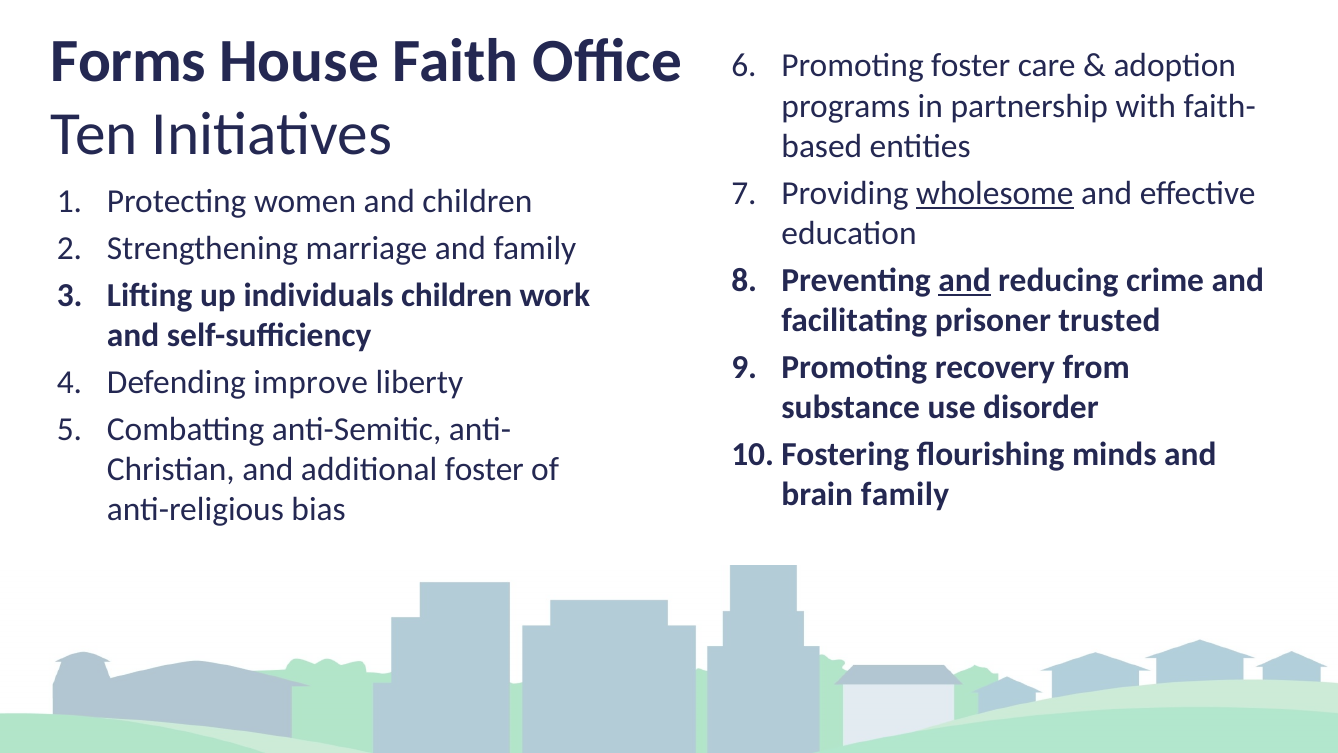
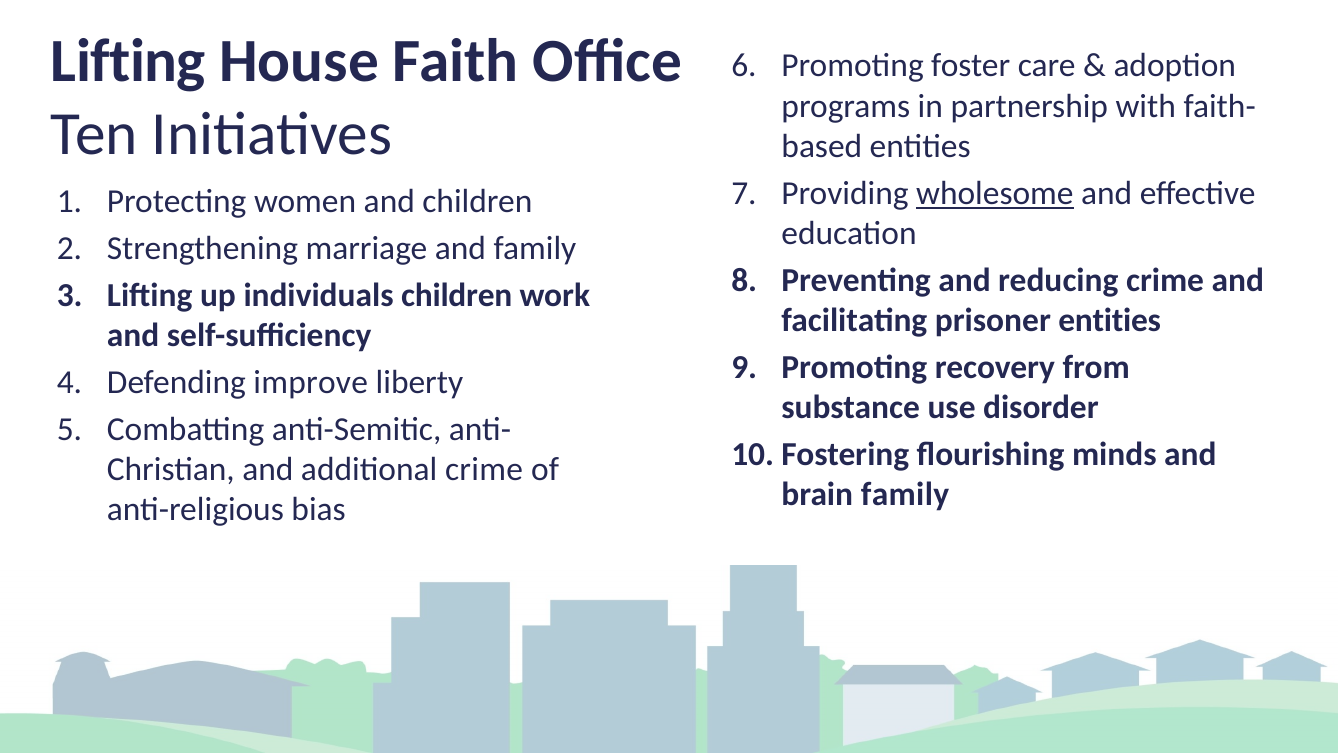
Forms: Forms -> Lifting (128, 61)
and underline: present -> none (965, 280)
prisoner trusted: trusted -> entities (1110, 320)
additional foster: foster -> crime (484, 470)
